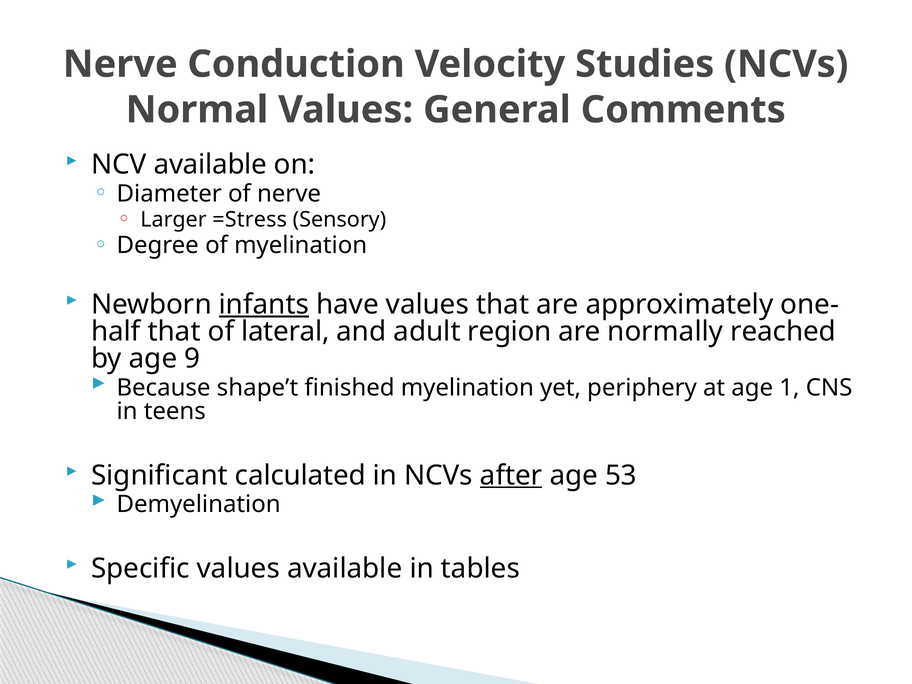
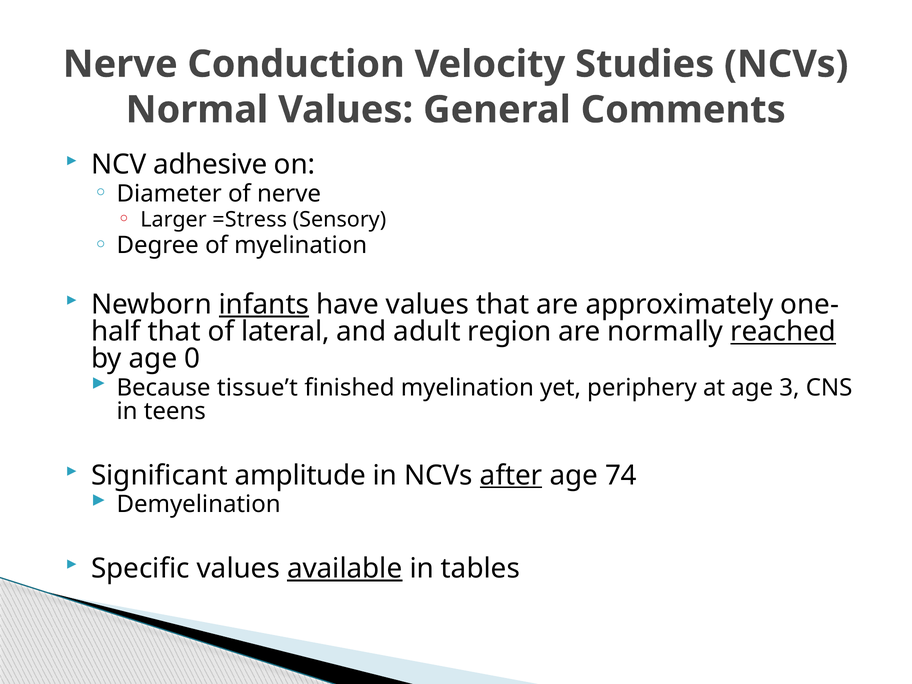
NCV available: available -> adhesive (210, 165)
reached underline: none -> present (783, 332)
9: 9 -> 0 (192, 359)
shape’t: shape’t -> tissue’t (257, 388)
1: 1 -> 3 (789, 388)
calculated: calculated -> amplitude (300, 475)
53: 53 -> 74 (621, 475)
available underline: none -> present (345, 569)
